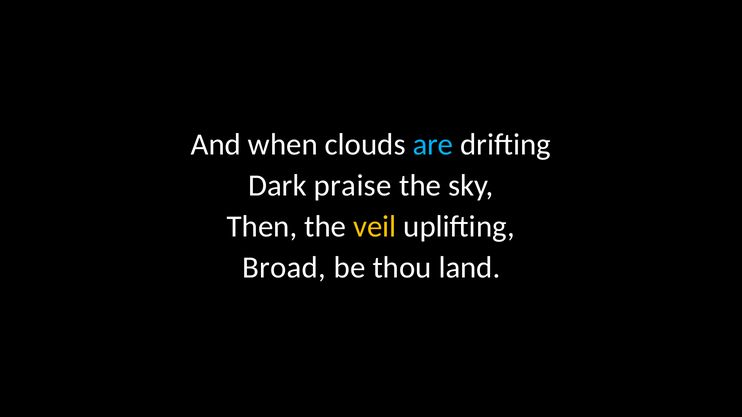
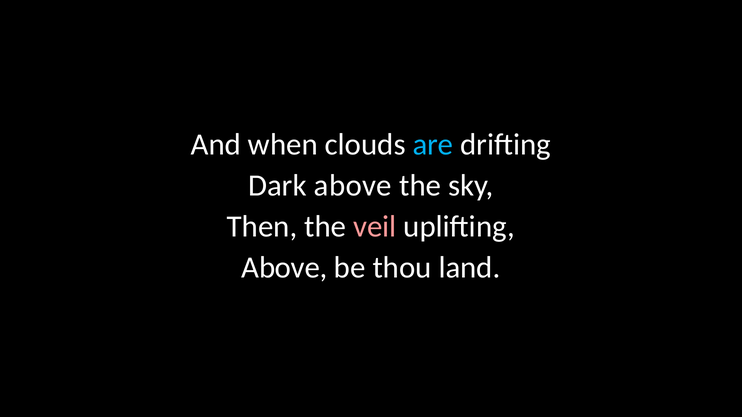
Dark praise: praise -> above (353, 186)
veil colour: yellow -> pink (375, 227)
Broad: Broad -> Above (284, 268)
